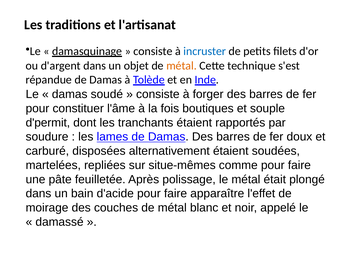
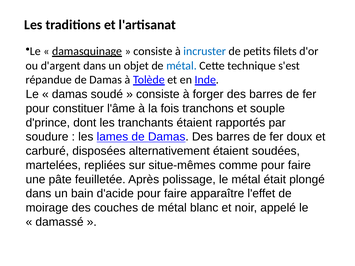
métal colour: orange -> blue (182, 66)
boutiques: boutiques -> tranchons (208, 109)
d'permit: d'permit -> d'prince (48, 123)
